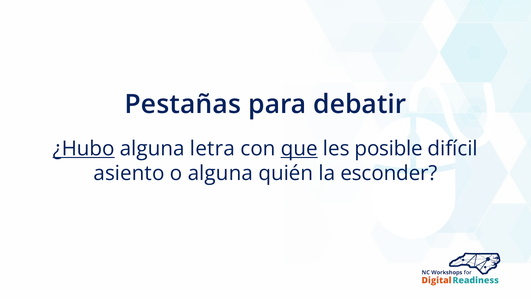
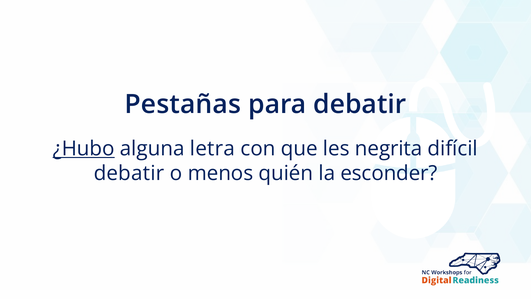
que underline: present -> none (299, 148)
posible: posible -> negrita (389, 148)
asiento: asiento -> debatir (129, 173)
o alguna: alguna -> menos (220, 173)
